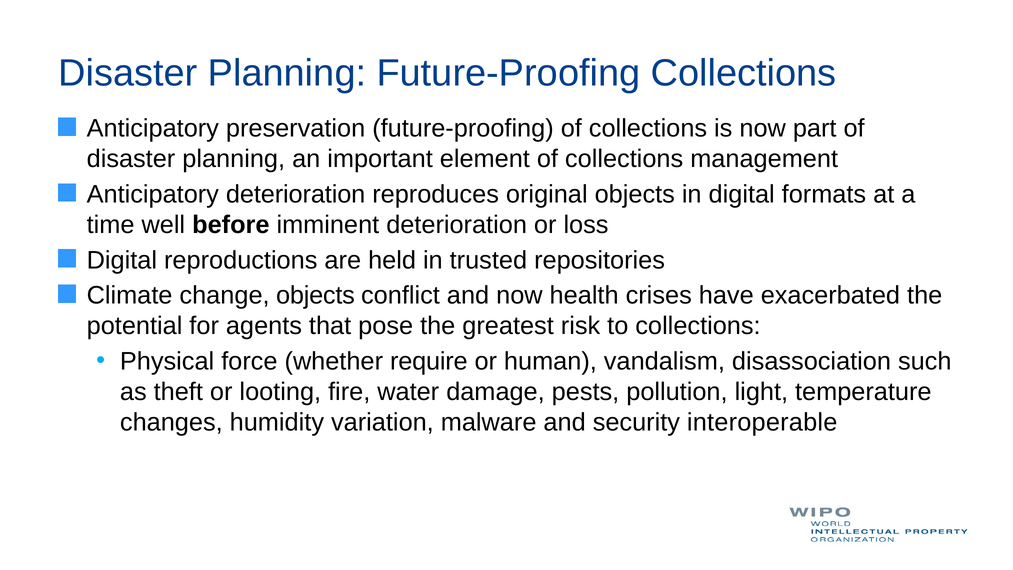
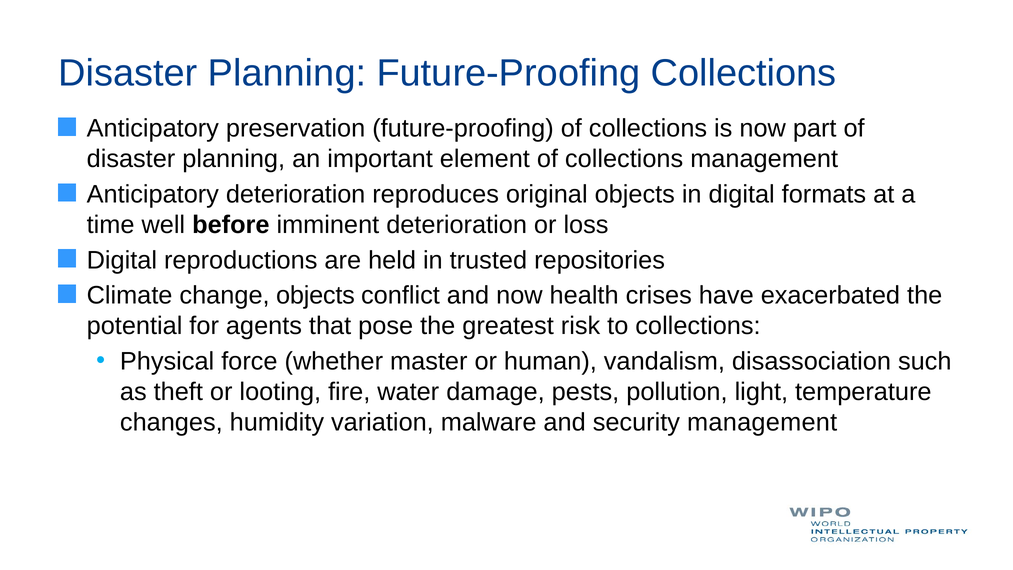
require: require -> master (429, 361)
security interoperable: interoperable -> management (762, 422)
